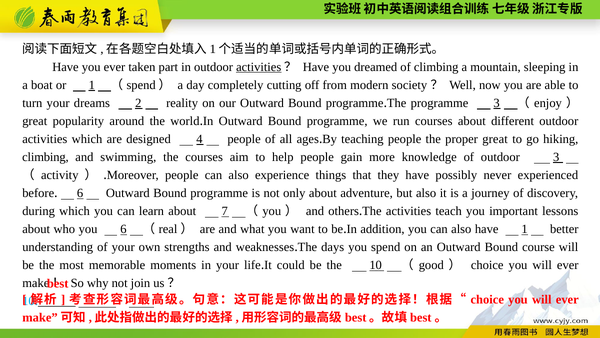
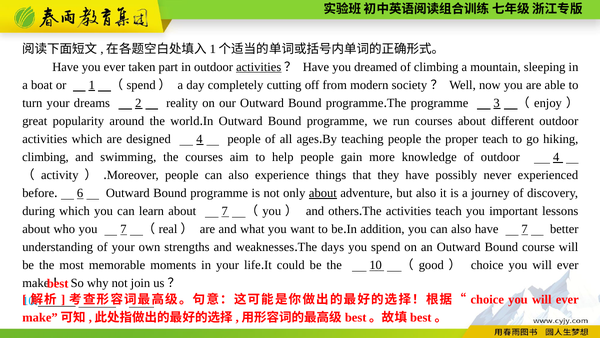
proper great: great -> teach (495, 139)
outdoor 3: 3 -> 4 (556, 157)
about underline: none -> present (323, 193)
you 6: 6 -> 7 (123, 229)
have 1: 1 -> 7 (525, 229)
